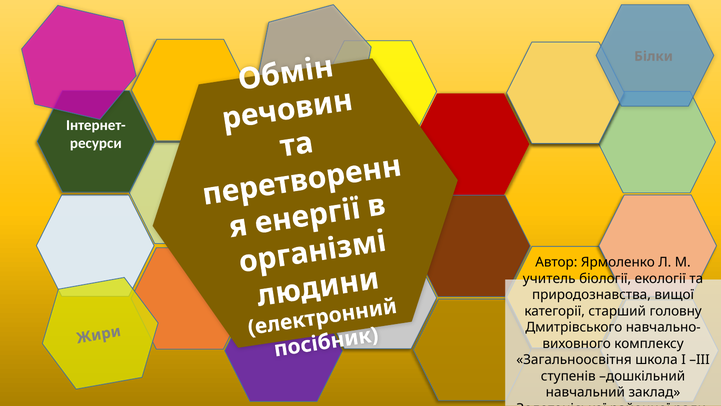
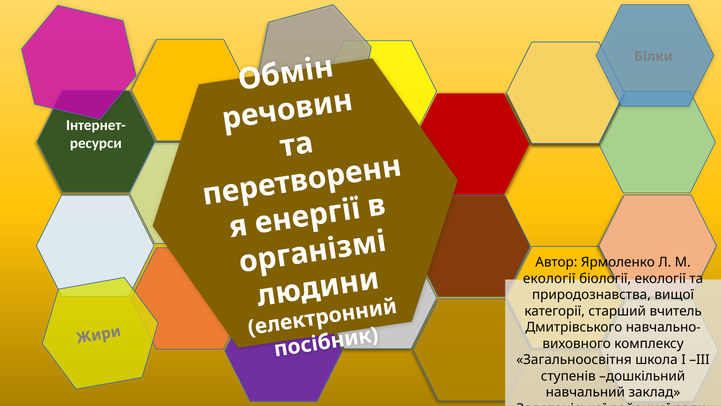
учитель: учитель -> екології (549, 278)
головну: головну -> вчитель (676, 311)
